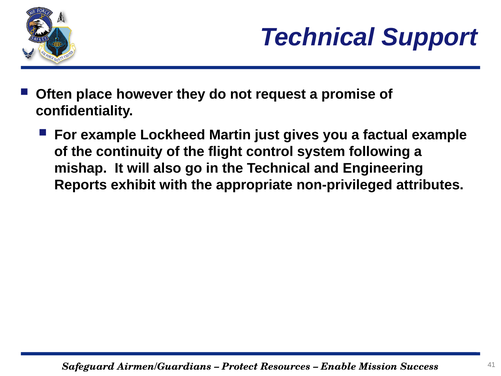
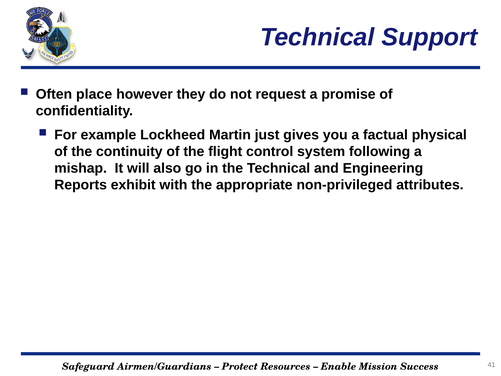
factual example: example -> physical (439, 135)
